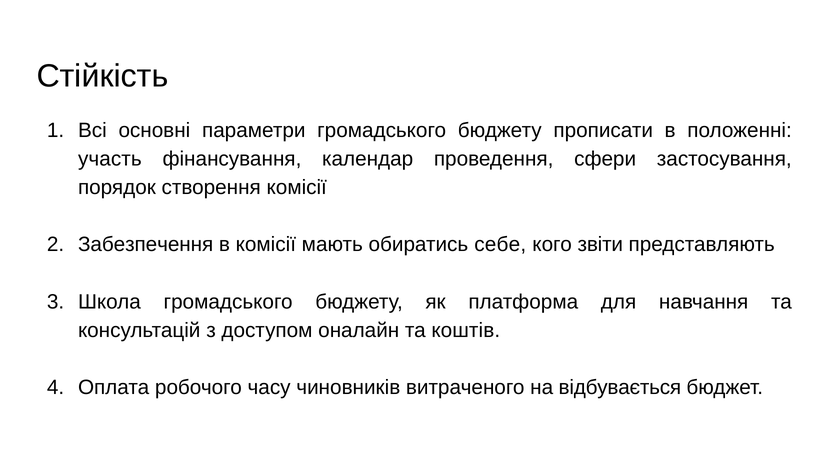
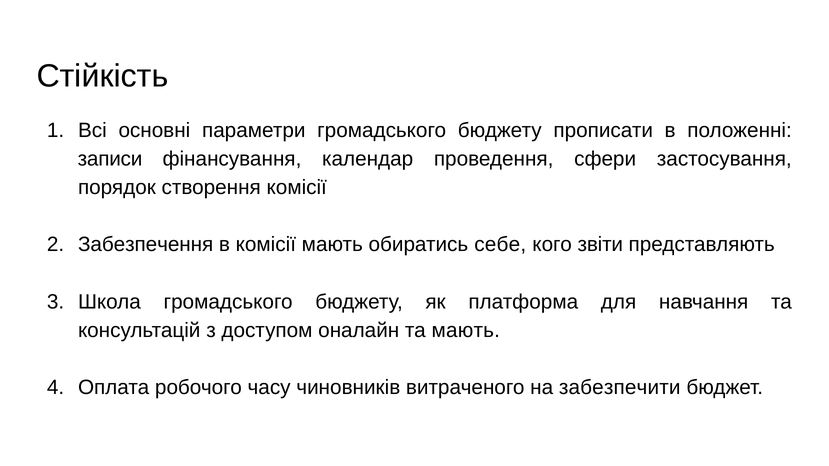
участь: участь -> записи (110, 159)
та коштів: коштів -> мають (466, 331)
відбувається: відбувається -> забезпечити (620, 388)
